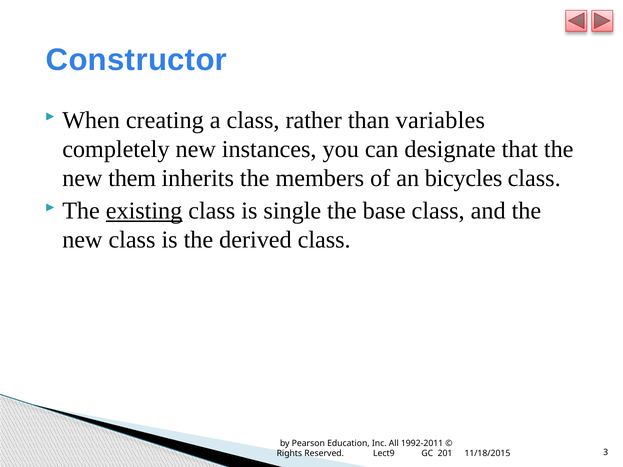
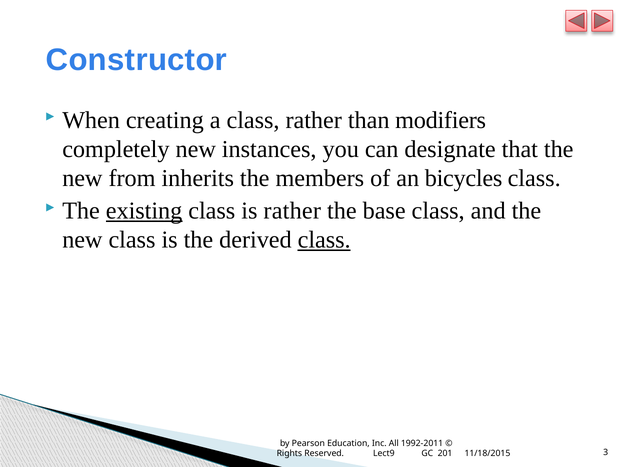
variables: variables -> modifiers (441, 120)
them: them -> from (132, 178)
is single: single -> rather (292, 211)
class underline: none -> present (324, 240)
